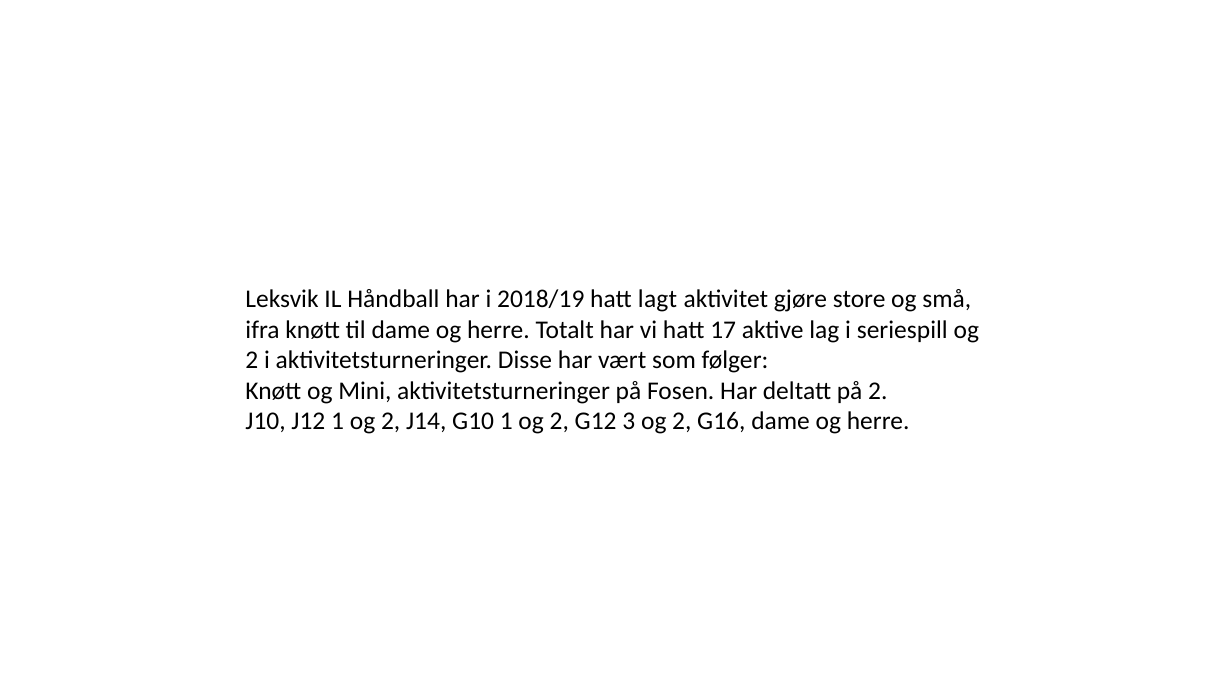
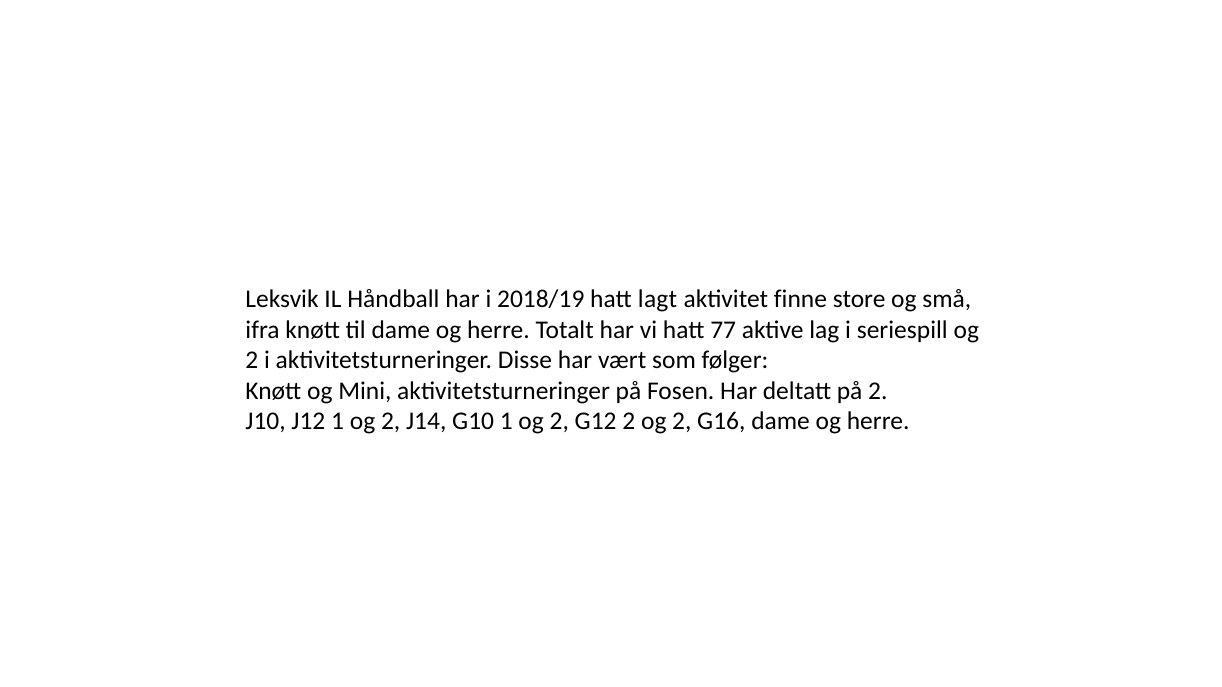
gjøre: gjøre -> finne (801, 299)
17: 17 -> 77 (723, 330)
G12 3: 3 -> 2 (629, 422)
